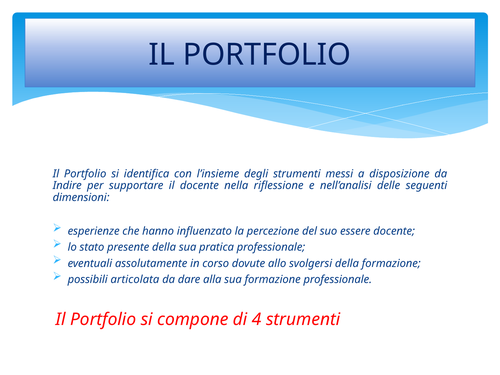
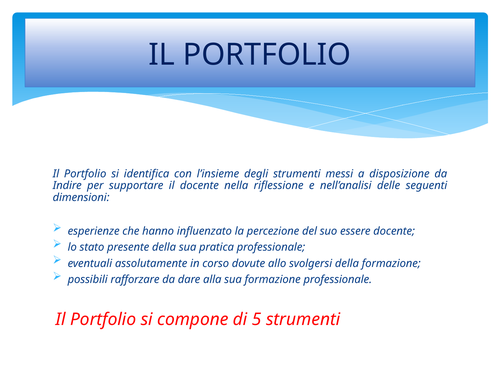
articolata: articolata -> rafforzare (135, 280)
4: 4 -> 5 (257, 320)
